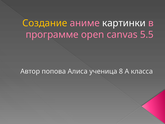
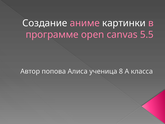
Создание colour: yellow -> white (45, 23)
